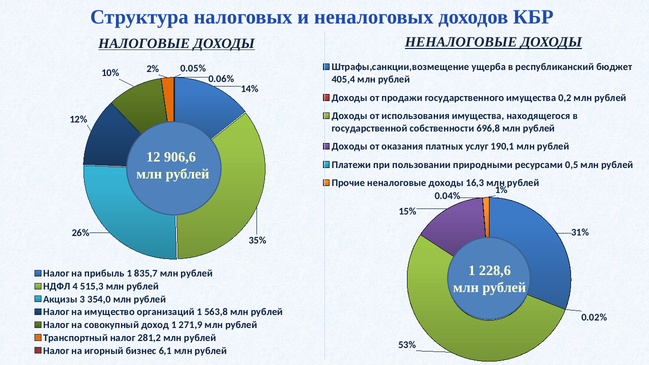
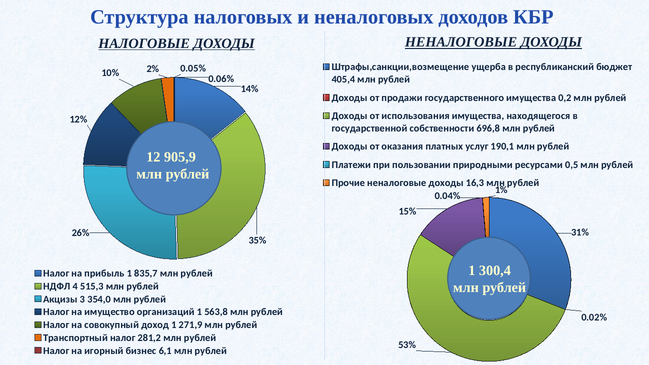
906,6: 906,6 -> 905,9 (180, 157)
228,6: 228,6 -> 300,4 (495, 271)
